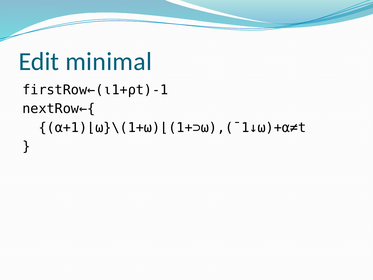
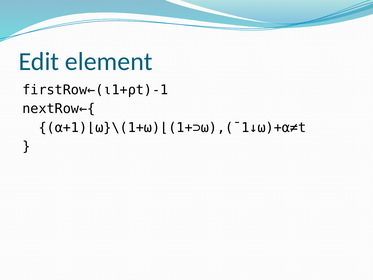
minimal: minimal -> element (109, 62)
